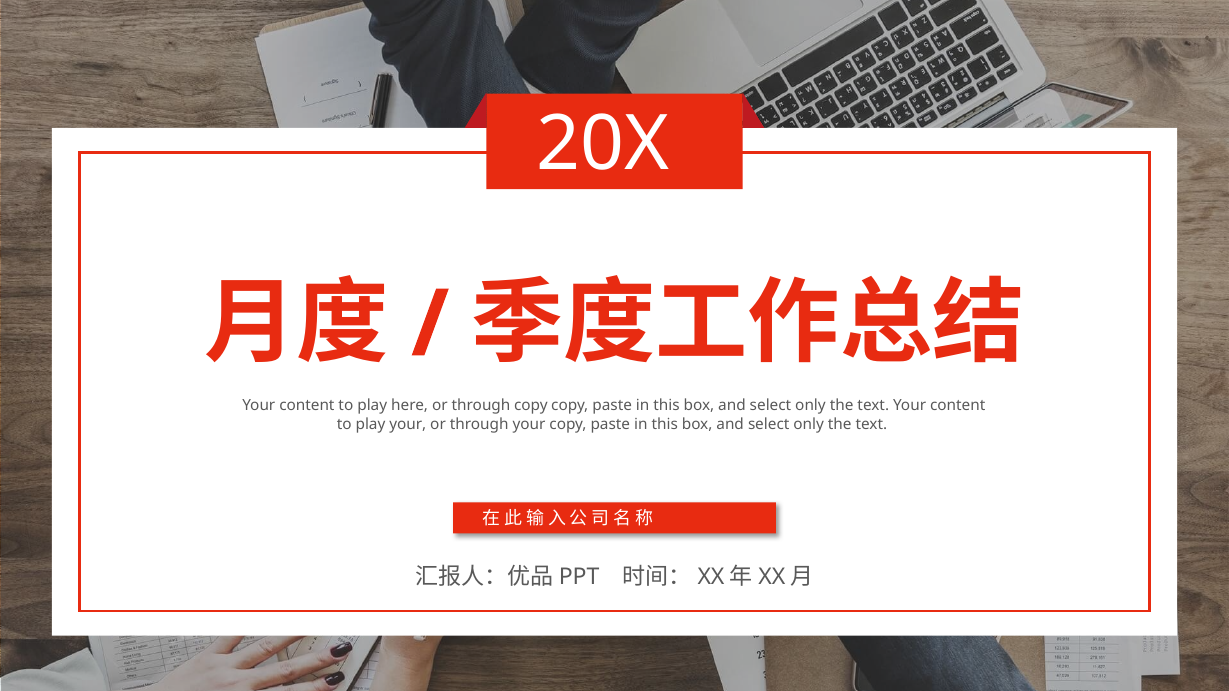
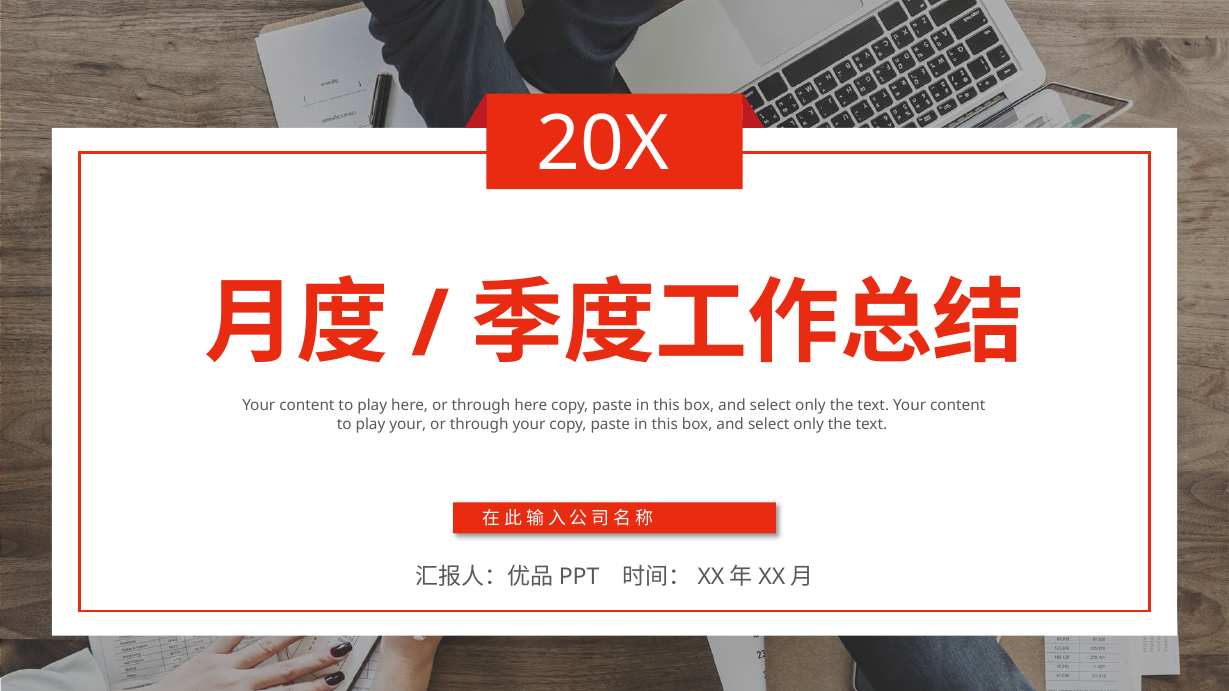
through copy: copy -> here (531, 406)
